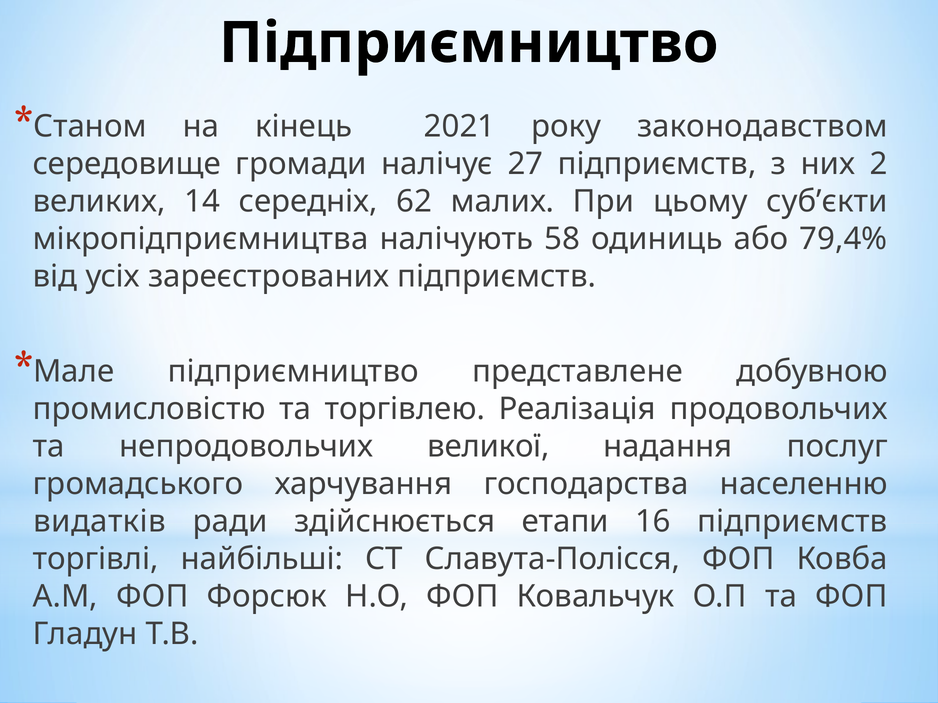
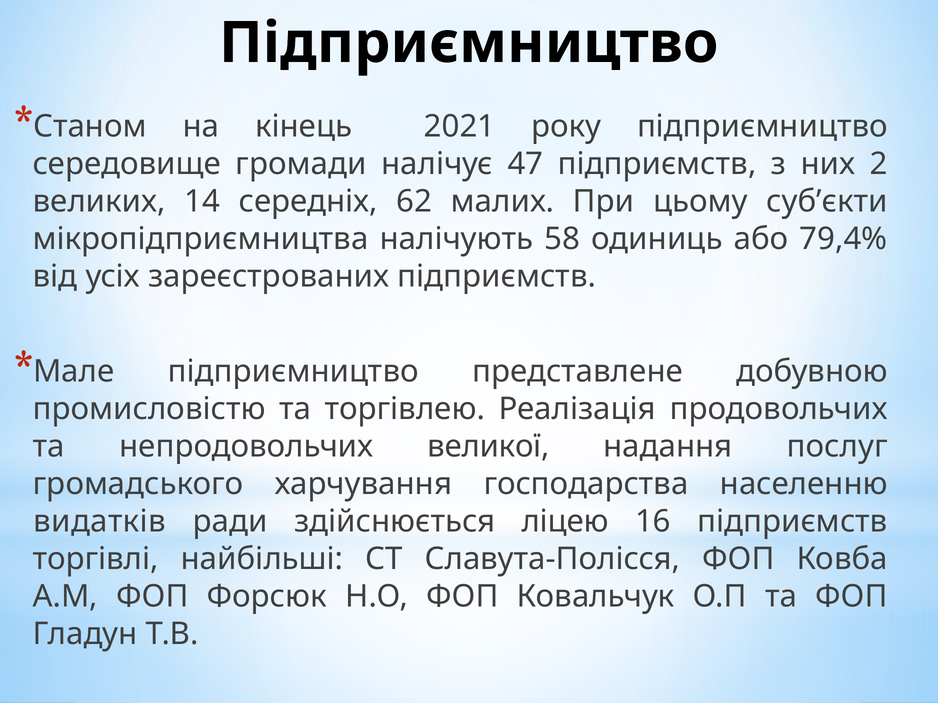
року законодавством: законодавством -> підприємництво (762, 126)
27: 27 -> 47 (525, 164)
етапи: етапи -> ліцею (565, 522)
